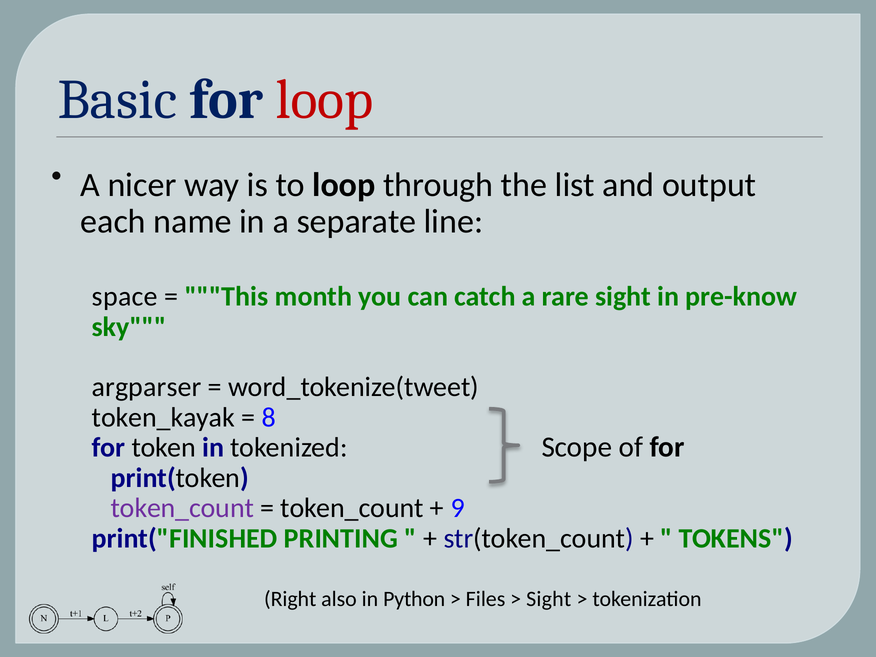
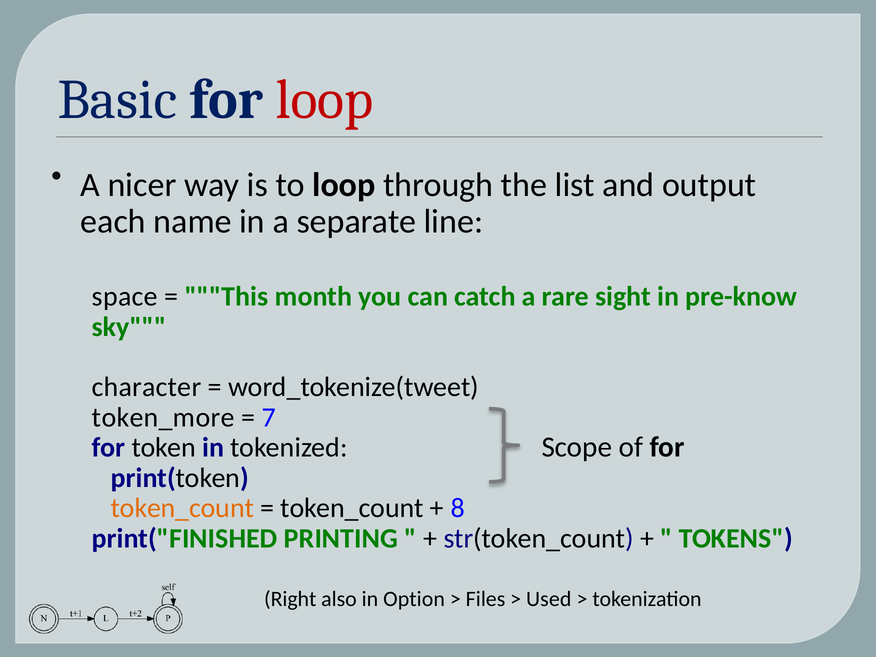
argparser: argparser -> character (147, 387)
token_kayak: token_kayak -> token_more (163, 417)
8: 8 -> 7 (269, 417)
token_count colour: purple -> orange (182, 508)
9: 9 -> 8 (458, 508)
Python: Python -> Option (414, 599)
Sight: Sight -> Used (549, 599)
